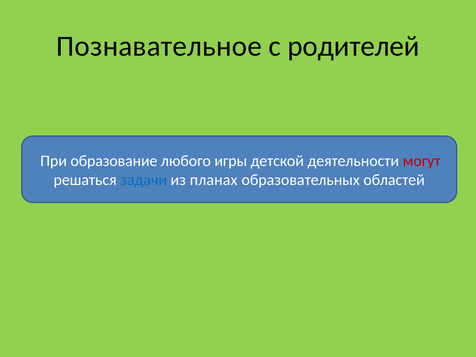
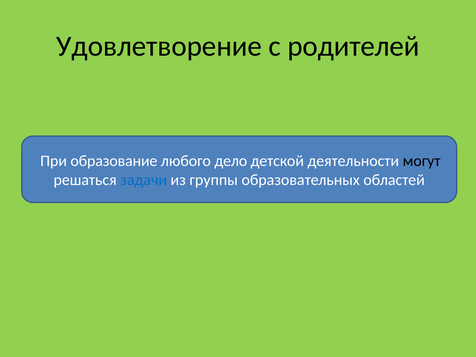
Познавательное: Познавательное -> Удовлетворение (159, 46)
игры: игры -> дело (231, 161)
могут colour: red -> black (422, 161)
планах: планах -> группы (214, 180)
